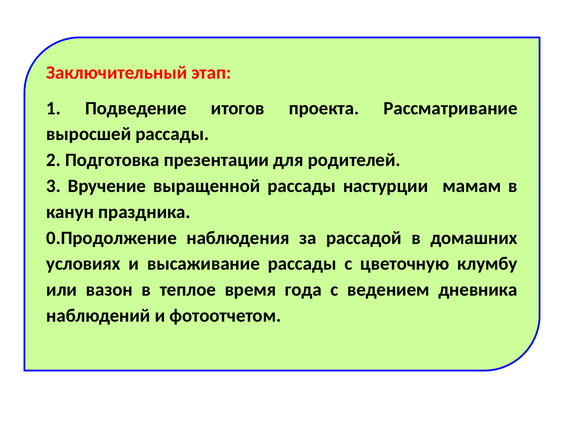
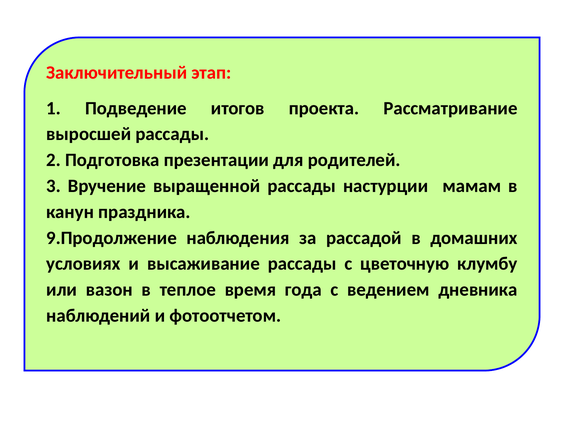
0.Продолжение: 0.Продолжение -> 9.Продолжение (112, 238)
